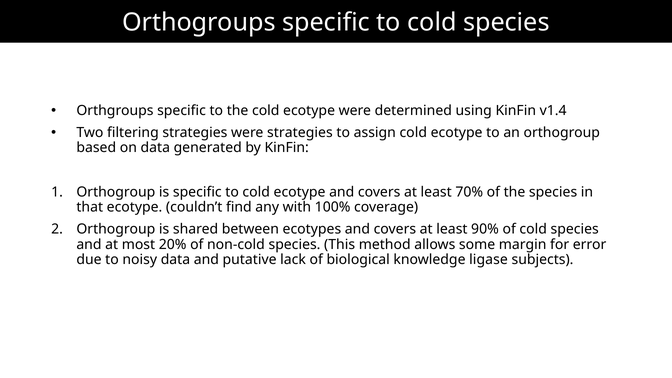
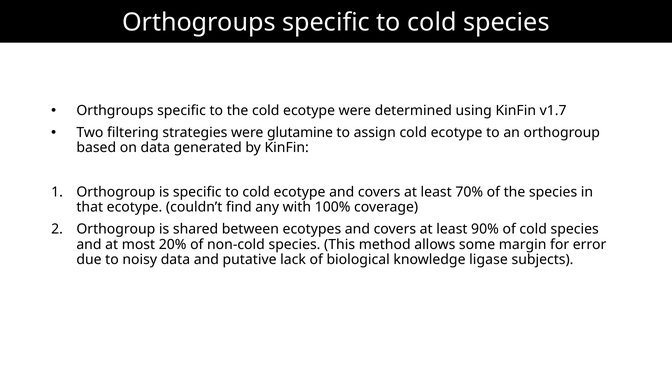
v1.4: v1.4 -> v1.7 (553, 111)
were strategies: strategies -> glutamine (300, 133)
